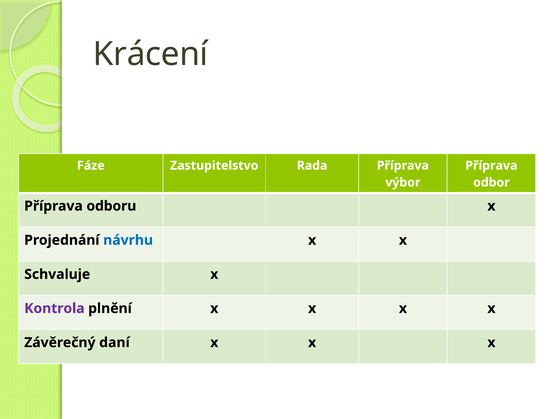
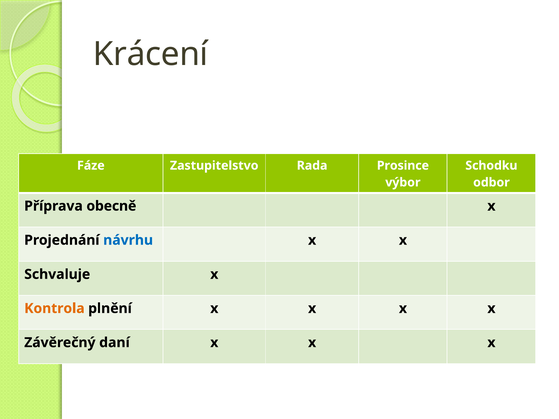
Rada Příprava: Příprava -> Prosince (403, 166)
Příprava: Příprava -> Schodku (491, 166)
odboru: odboru -> obecně (111, 206)
Kontrola colour: purple -> orange (54, 309)
